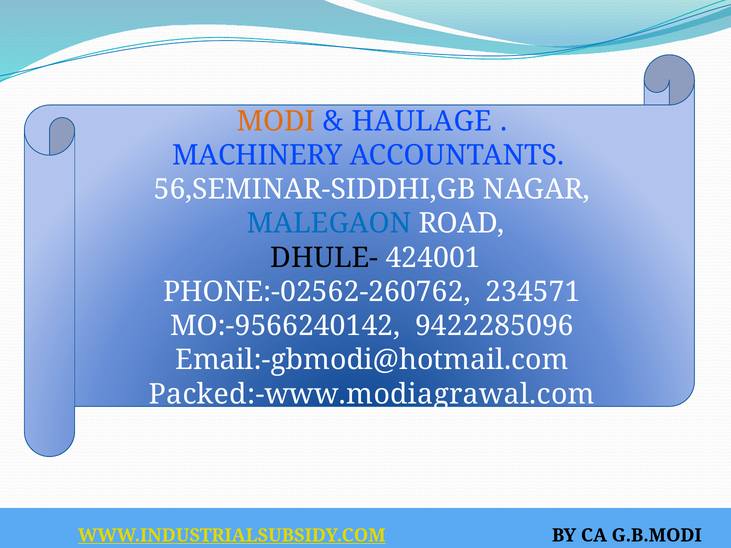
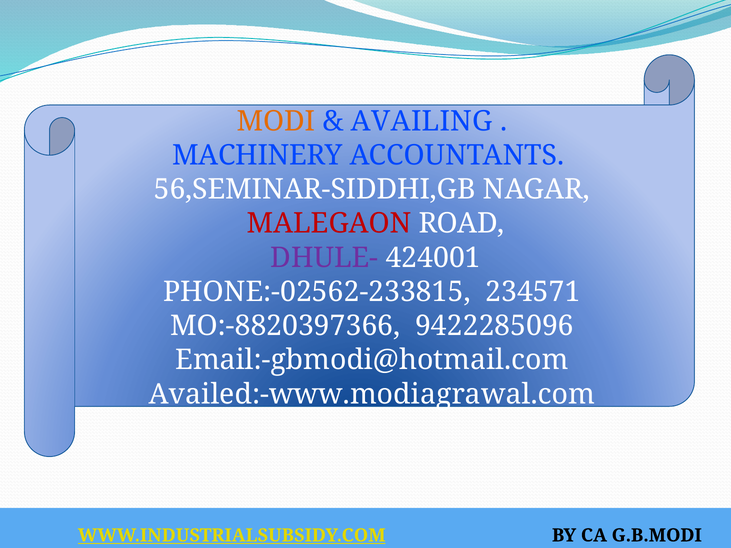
HAULAGE: HAULAGE -> AVAILING (422, 121)
MALEGAON colour: blue -> red (329, 224)
DHULE- colour: black -> purple (324, 258)
PHONE:-02562-260762: PHONE:-02562-260762 -> PHONE:-02562-233815 (317, 292)
MO:-9566240142: MO:-9566240142 -> MO:-8820397366 (285, 326)
Packed:-www.modiagrawal.com: Packed:-www.modiagrawal.com -> Availed:-www.modiagrawal.com (372, 394)
